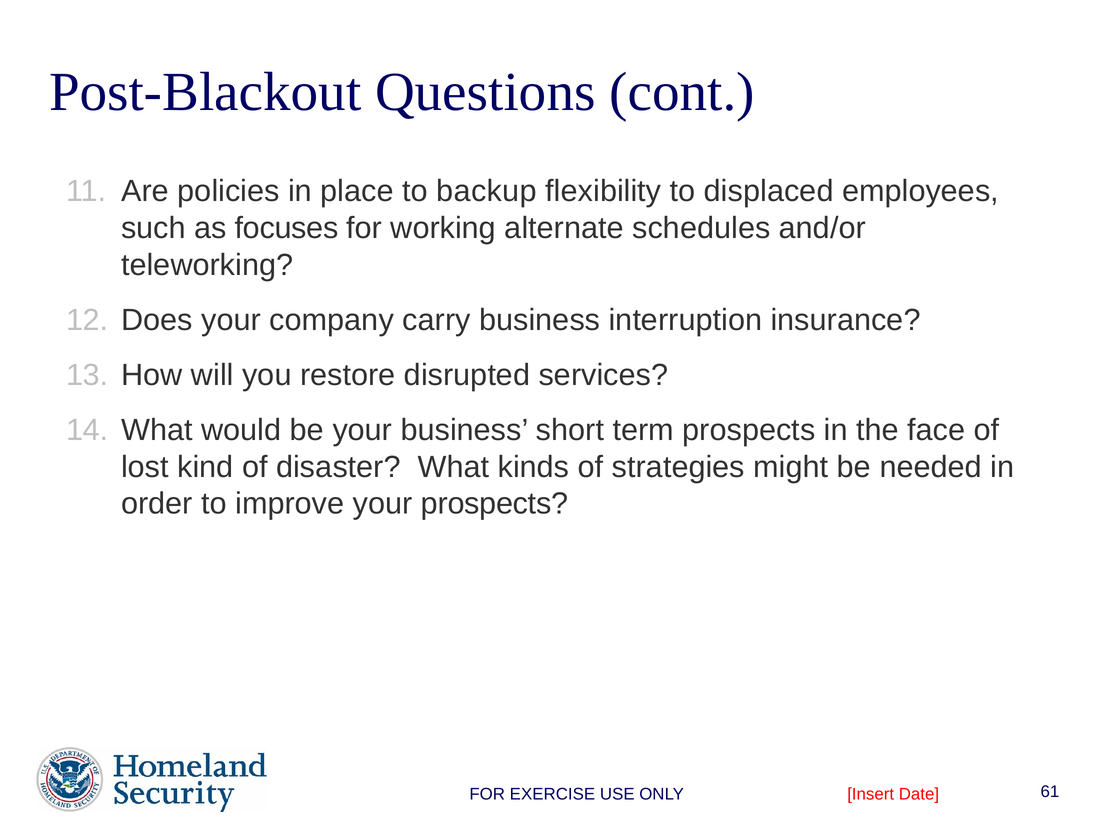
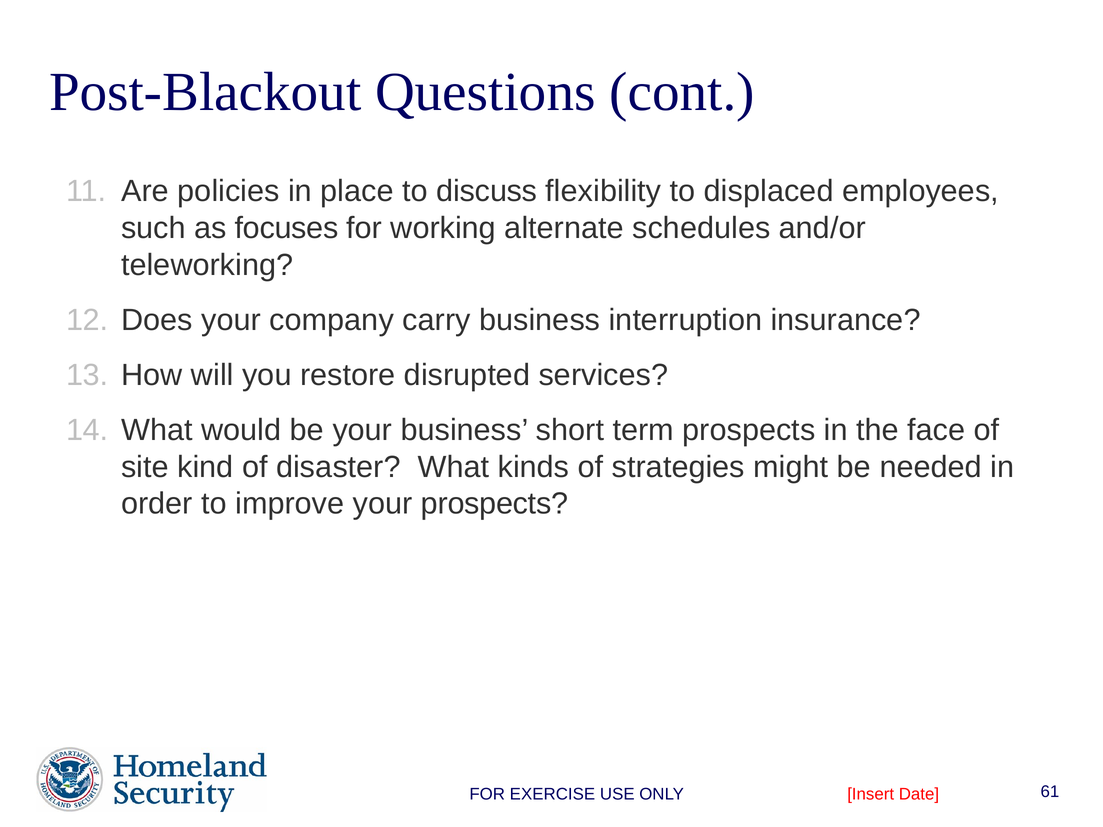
backup: backup -> discuss (487, 191)
lost: lost -> site (145, 467)
